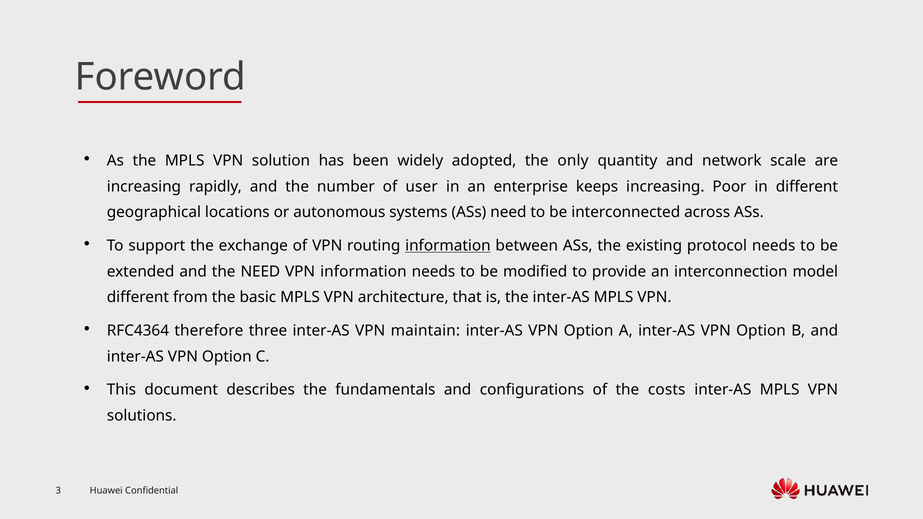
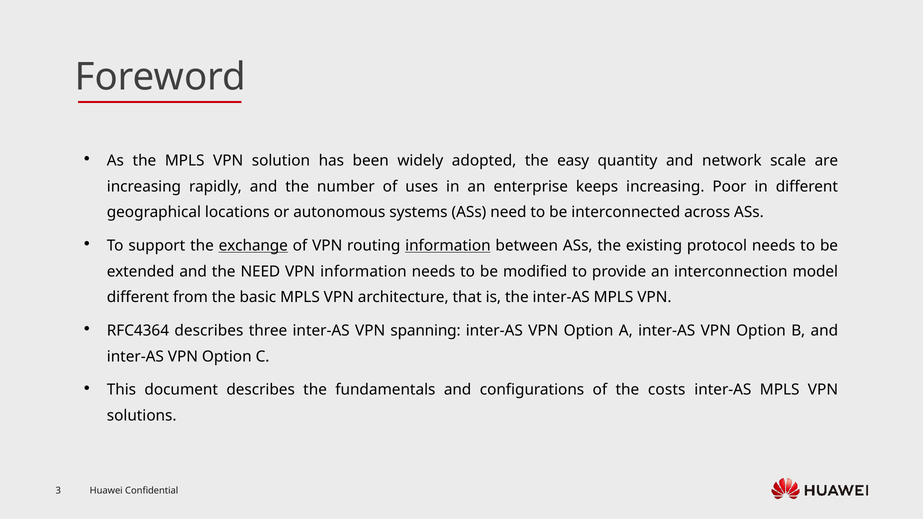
only: only -> easy (573, 161)
user: user -> uses (422, 187)
exchange underline: none -> present (253, 246)
RFC4364 therefore: therefore -> describes (209, 331)
maintain: maintain -> spanning (426, 331)
